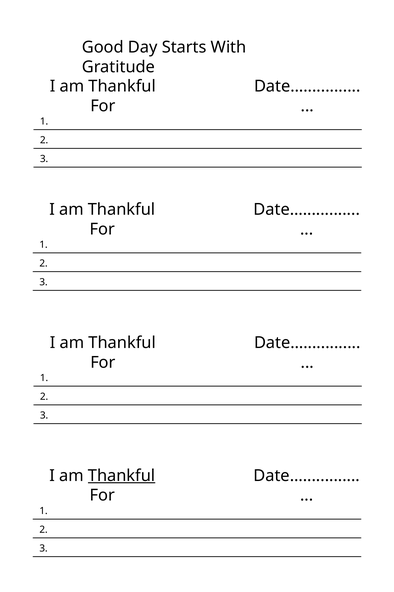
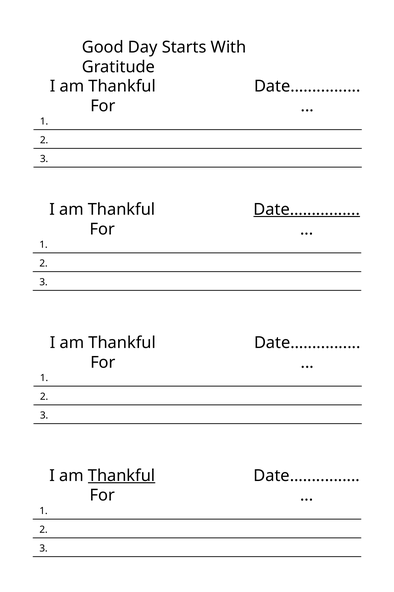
Date… underline: none -> present (307, 209)
